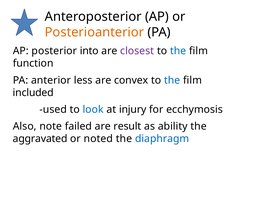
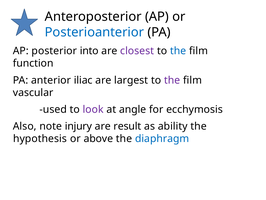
Posterioanterior colour: orange -> blue (94, 32)
less: less -> iliac (83, 80)
convex: convex -> largest (131, 80)
the colour: blue -> purple (172, 80)
included: included -> vascular (33, 92)
look colour: blue -> purple (93, 109)
injury: injury -> angle (133, 109)
failed: failed -> injury (78, 126)
aggravated: aggravated -> hypothesis (40, 138)
noted: noted -> above (98, 138)
